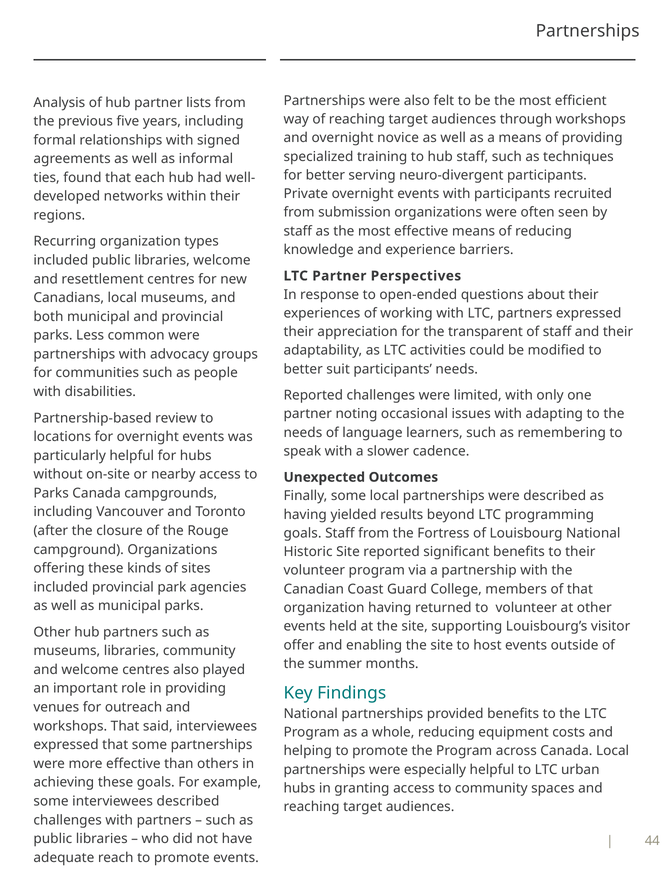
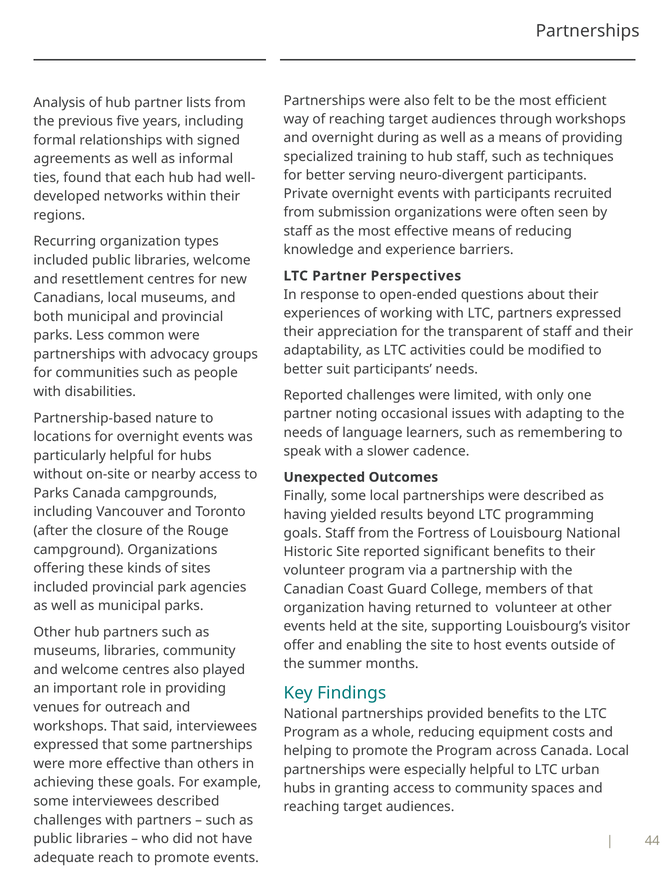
novice: novice -> during (398, 138)
review: review -> nature (176, 418)
